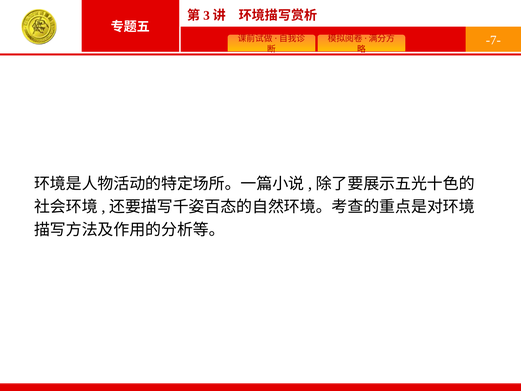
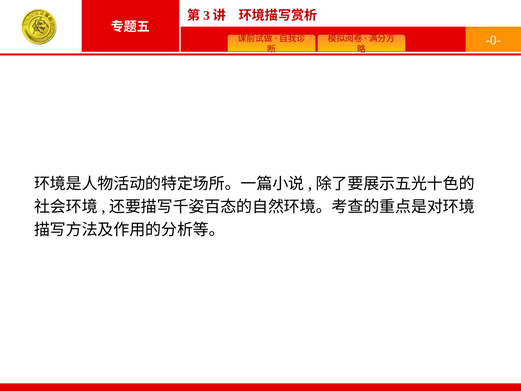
-7-: -7- -> -0- (493, 40)
